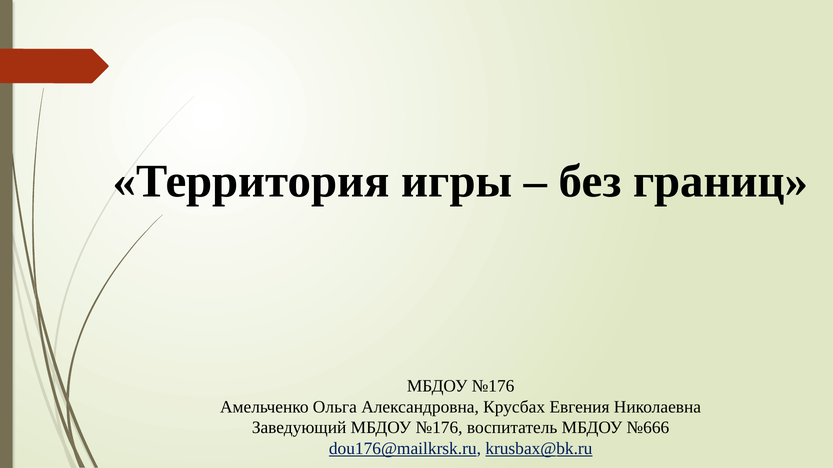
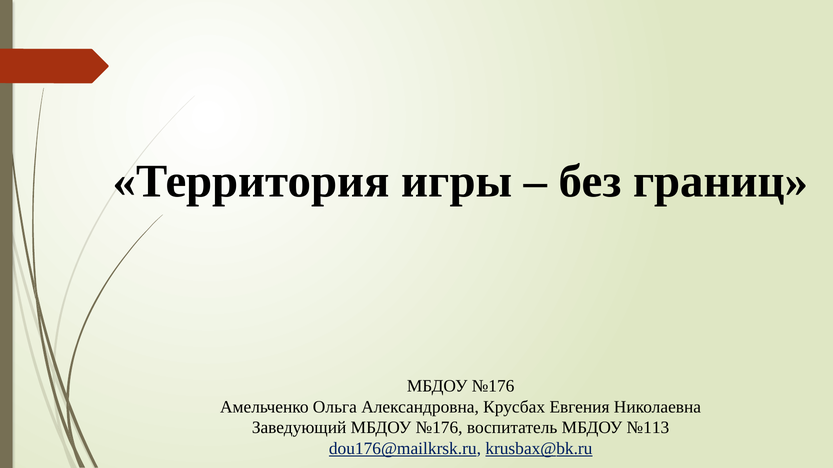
№666: №666 -> №113 (648, 428)
